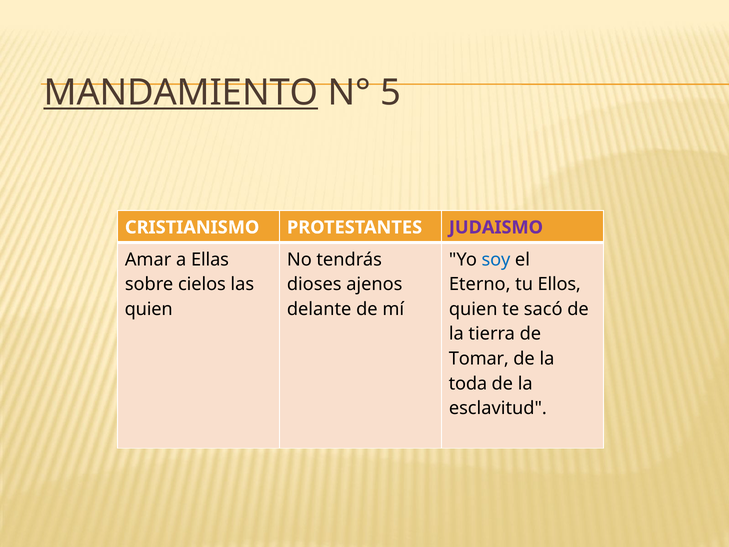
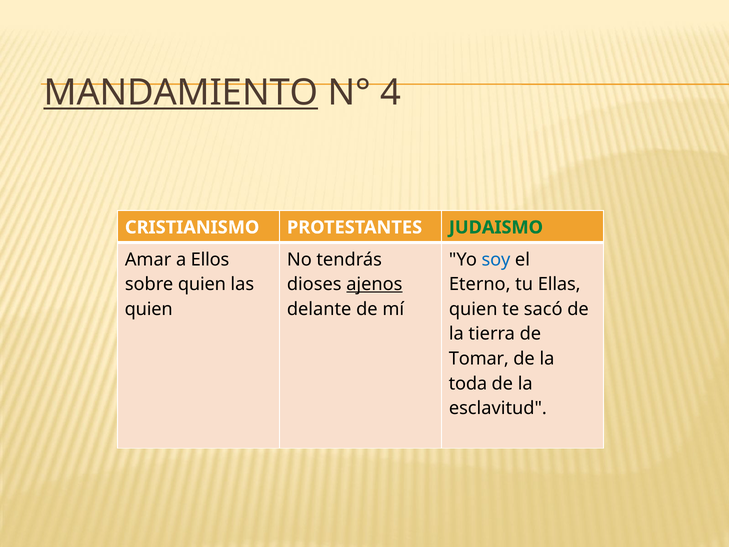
5: 5 -> 4 (391, 93)
JUDAISMO colour: purple -> green (496, 227)
Ellas: Ellas -> Ellos (210, 259)
sobre cielos: cielos -> quien (202, 284)
ajenos underline: none -> present (374, 284)
Ellos: Ellos -> Ellas (559, 284)
